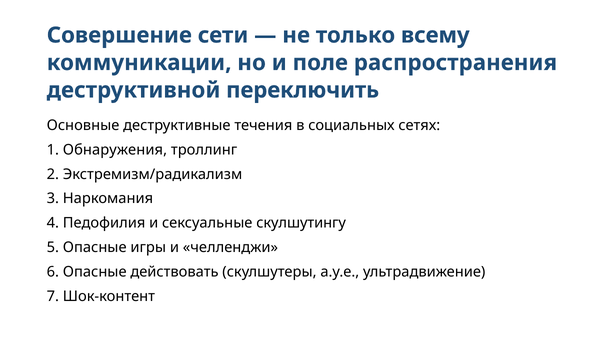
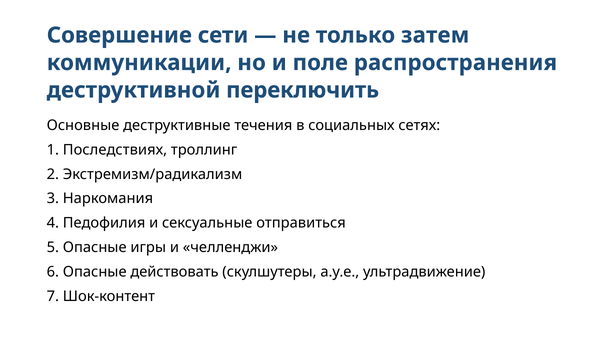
всему: всему -> затем (435, 35)
Обнаружения: Обнаружения -> Последствиях (115, 150)
скулшутингу: скулшутингу -> отправиться (301, 223)
